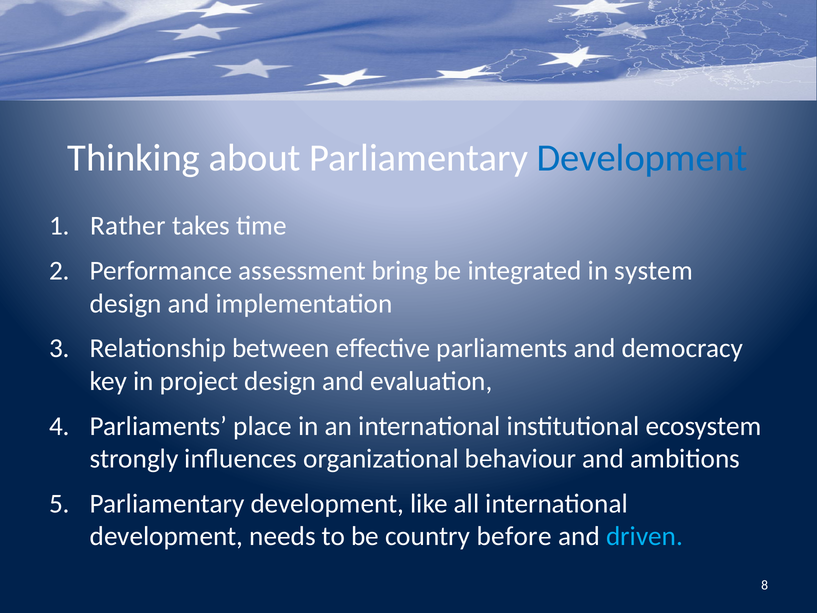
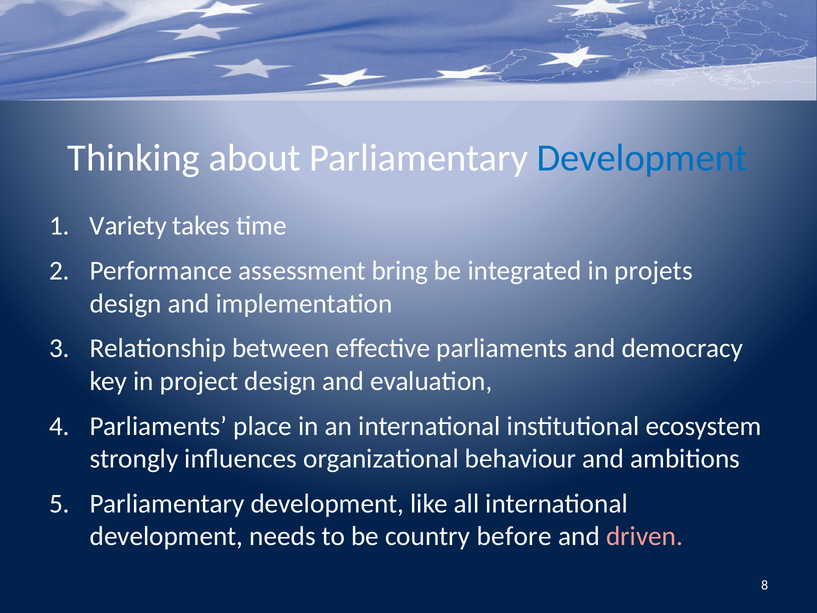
Rather: Rather -> Variety (128, 226)
system: system -> projets (654, 271)
driven colour: light blue -> pink (645, 536)
